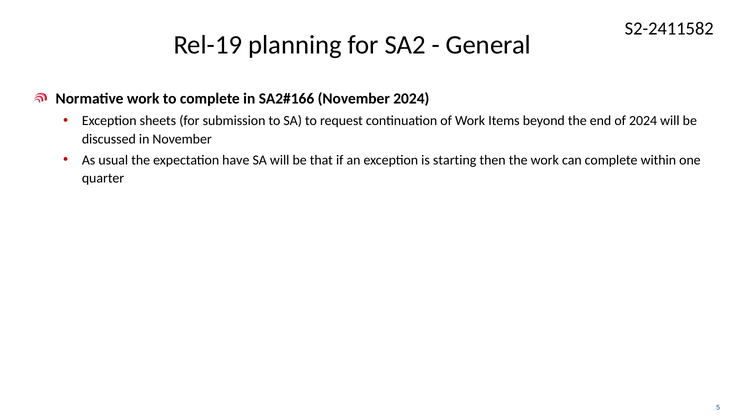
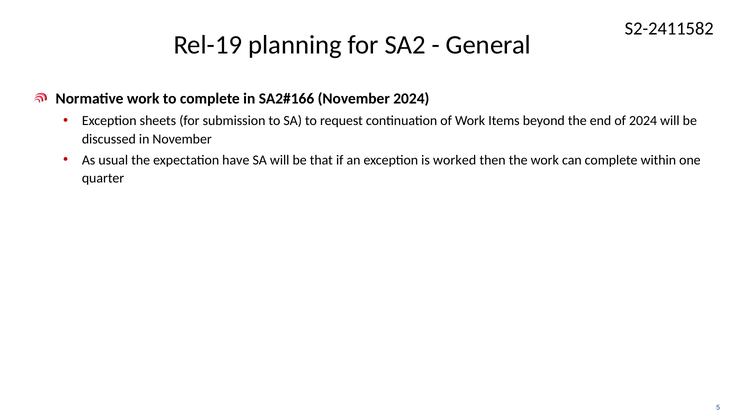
starting: starting -> worked (455, 160)
